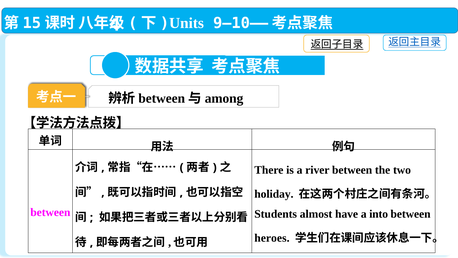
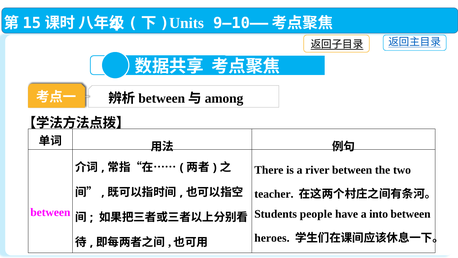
holiday: holiday -> teacher (274, 194)
almost: almost -> people (316, 214)
